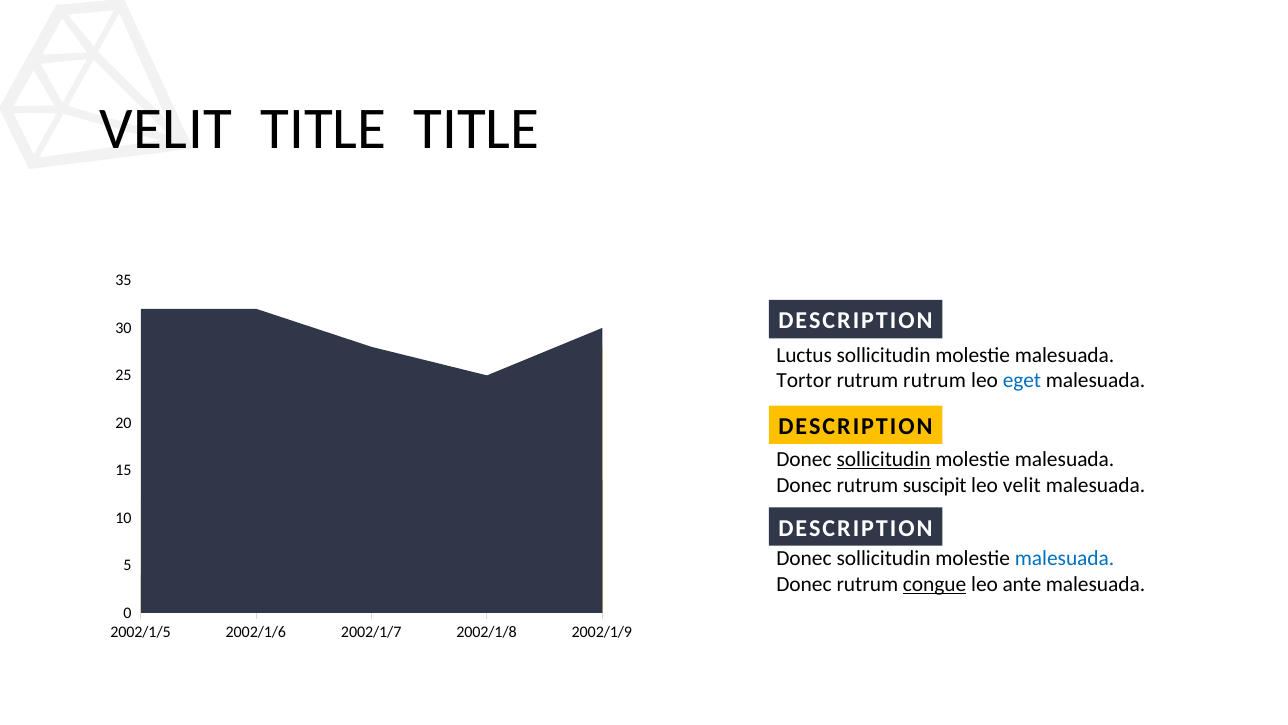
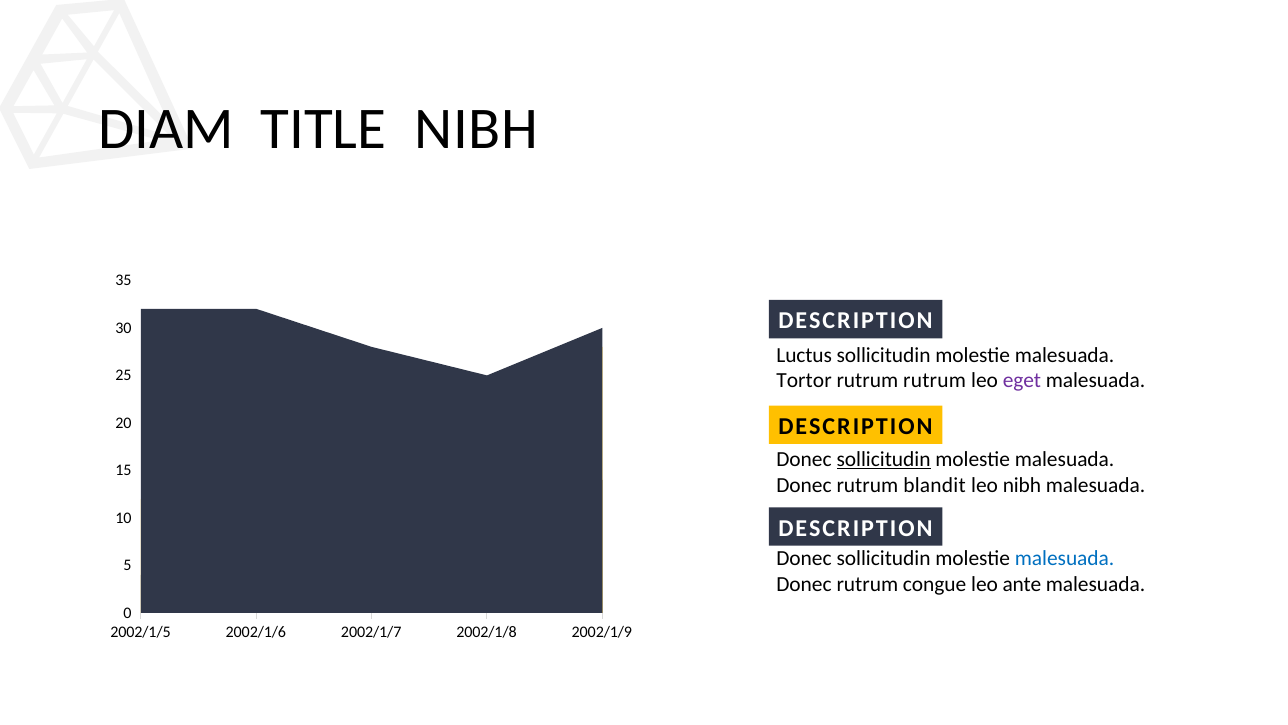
VELIT: VELIT -> DIAM (166, 129)
TITLE TITLE: TITLE -> NIBH (476, 129)
eget colour: blue -> purple (1022, 381)
suscipit: suscipit -> blandit (935, 485)
leo velit: velit -> nibh (1022, 485)
congue underline: present -> none (935, 584)
